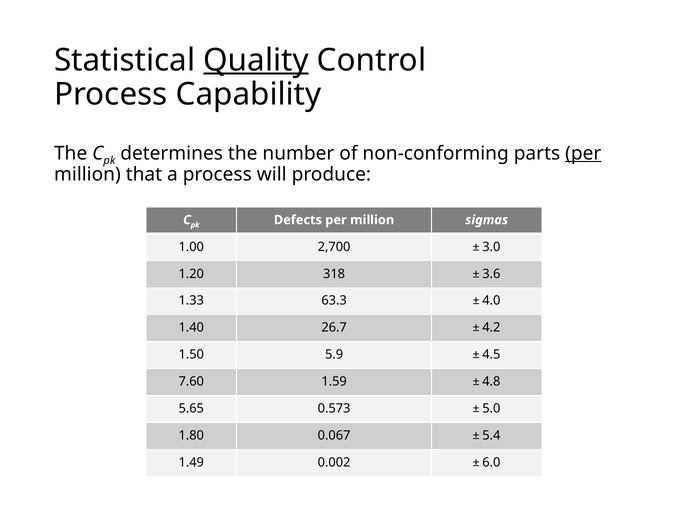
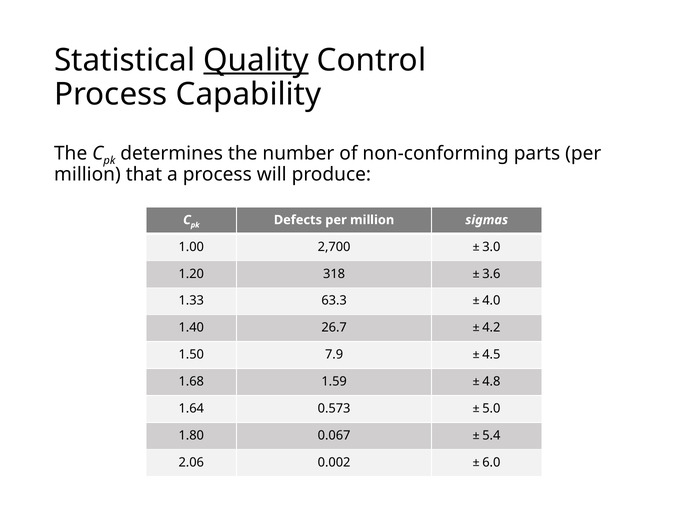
per underline: present -> none (583, 153)
5.9: 5.9 -> 7.9 (334, 354)
7.60: 7.60 -> 1.68 (191, 381)
5.65: 5.65 -> 1.64 (191, 408)
1.49: 1.49 -> 2.06 (191, 462)
